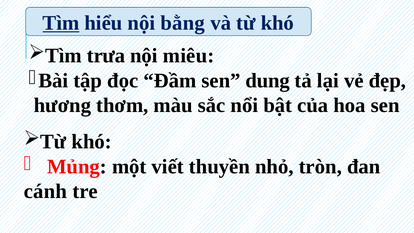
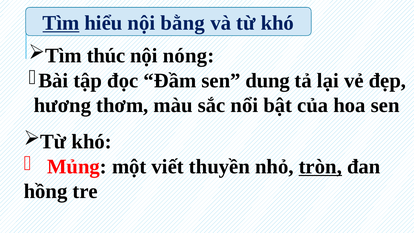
trưa: trưa -> thúc (106, 56)
miêu: miêu -> nóng (189, 56)
tròn underline: none -> present (320, 167)
cánh: cánh -> hồng (46, 191)
